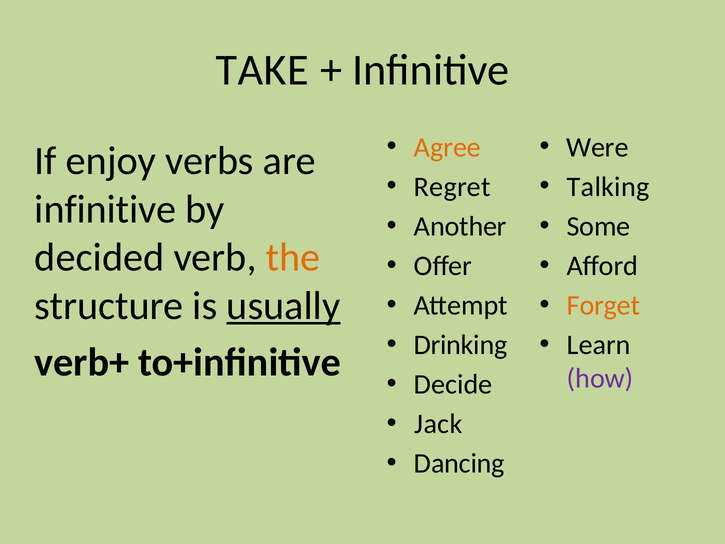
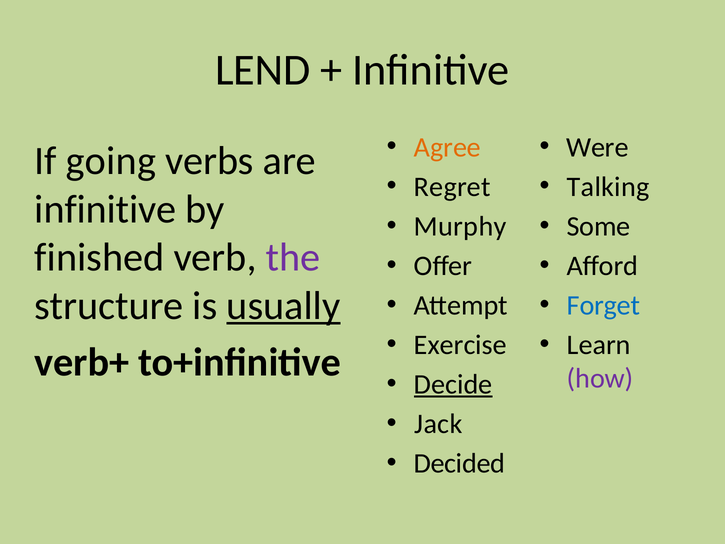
TAKE: TAKE -> LEND (263, 70)
enjoy: enjoy -> going (111, 161)
Another: Another -> Murphy (460, 226)
decided: decided -> finished (100, 257)
the colour: orange -> purple (293, 257)
Forget colour: orange -> blue (603, 305)
Drinking: Drinking -> Exercise (460, 345)
Decide underline: none -> present (453, 384)
Dancing: Dancing -> Decided (459, 463)
